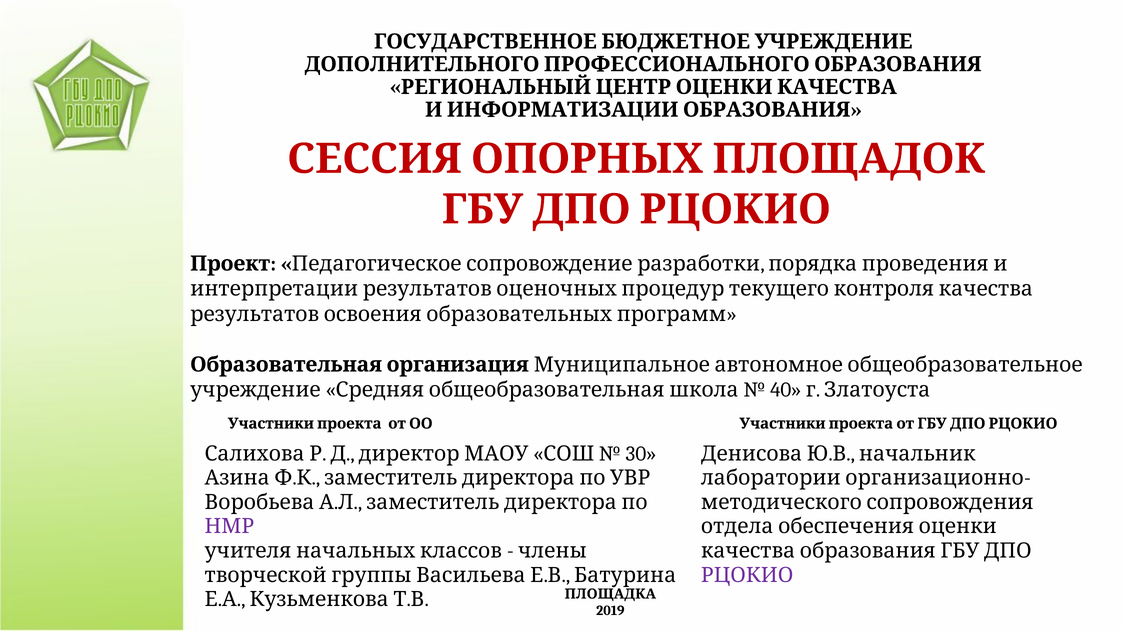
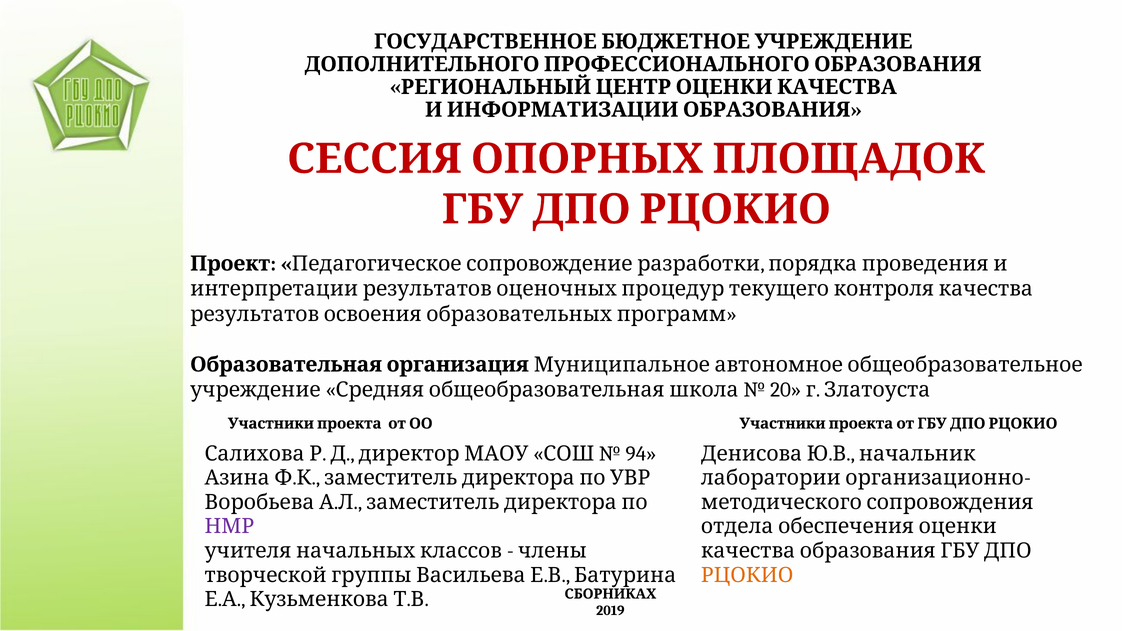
40: 40 -> 20 (786, 390)
30: 30 -> 94 (641, 454)
РЦОКИО colour: purple -> orange (747, 575)
ПЛОЩАДКА: ПЛОЩАДКА -> СБОРНИКАХ (610, 594)
